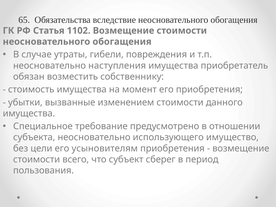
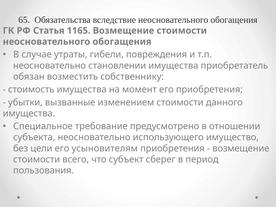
1102: 1102 -> 1165 (79, 31)
наступления: наступления -> становлении (117, 66)
